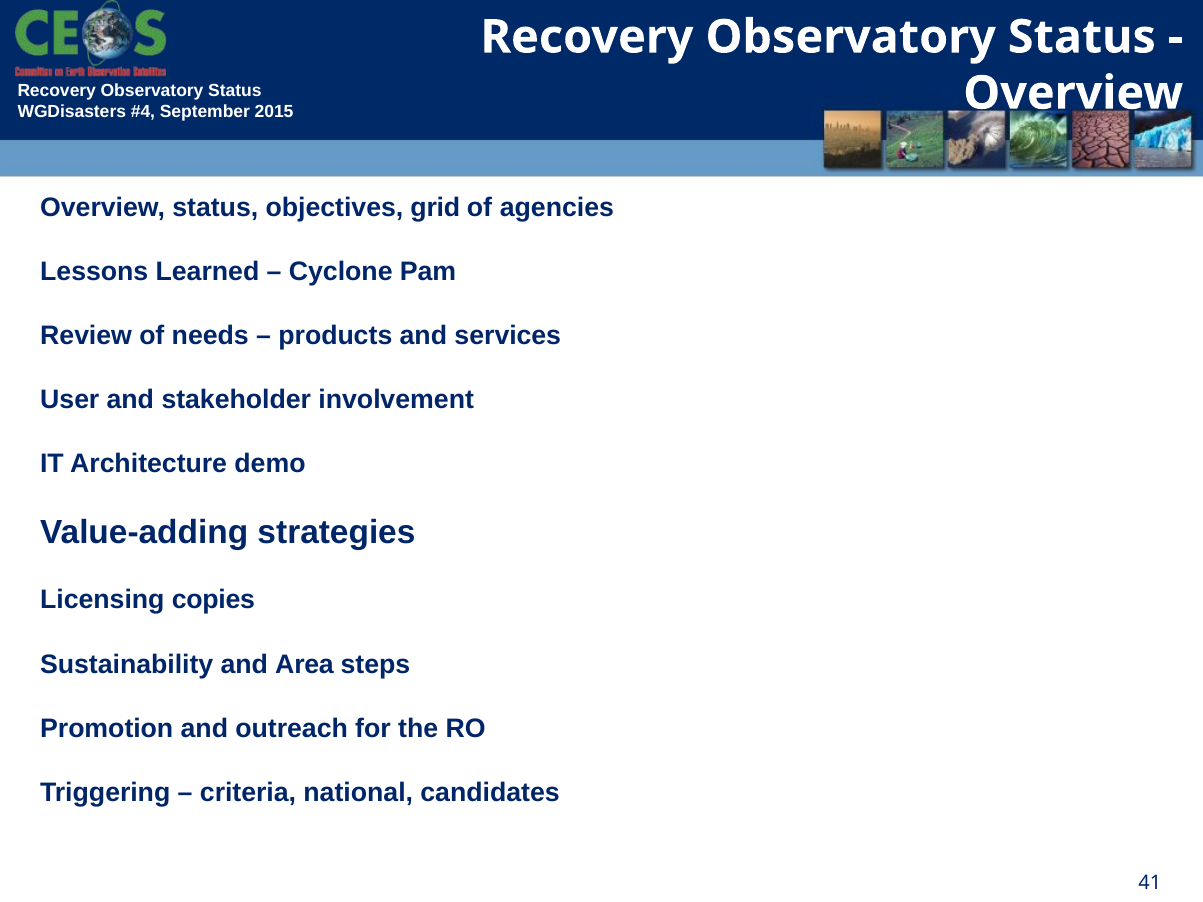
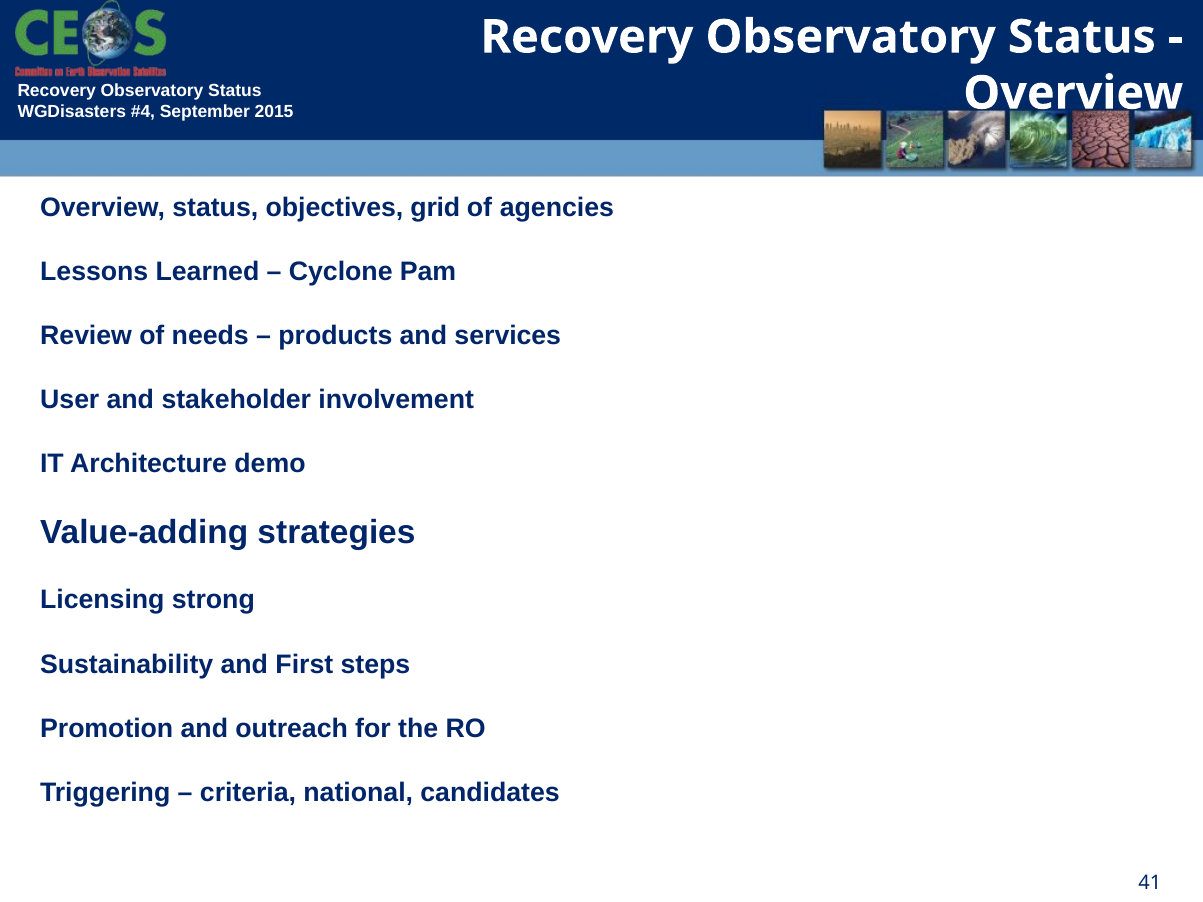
copies: copies -> strong (213, 600)
Area: Area -> First (304, 664)
